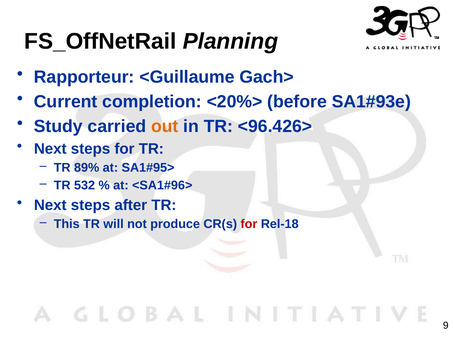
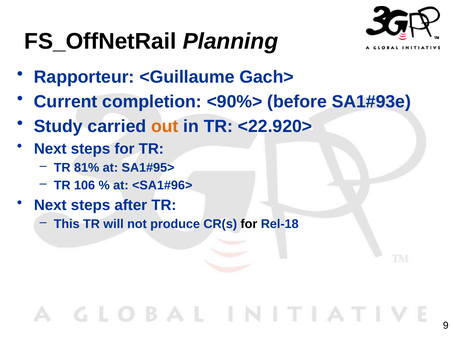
<20%>: <20%> -> <90%> (235, 102)
<96.426>: <96.426> -> <22.920> (275, 126)
89%: 89% -> 81% (87, 168)
532: 532 -> 106 (85, 185)
for colour: red -> black (249, 224)
